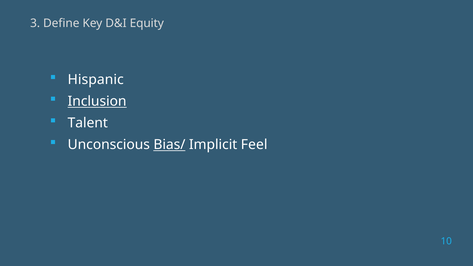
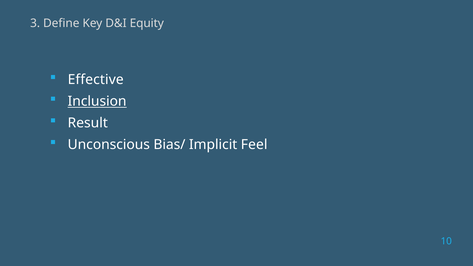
Hispanic: Hispanic -> Effective (96, 80)
Talent: Talent -> Result (88, 123)
Bias/ underline: present -> none (169, 145)
